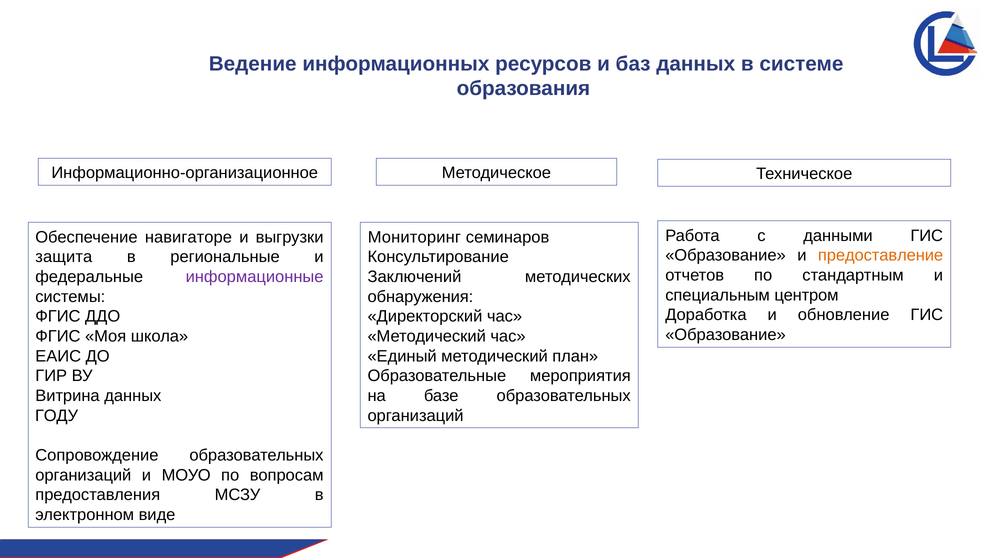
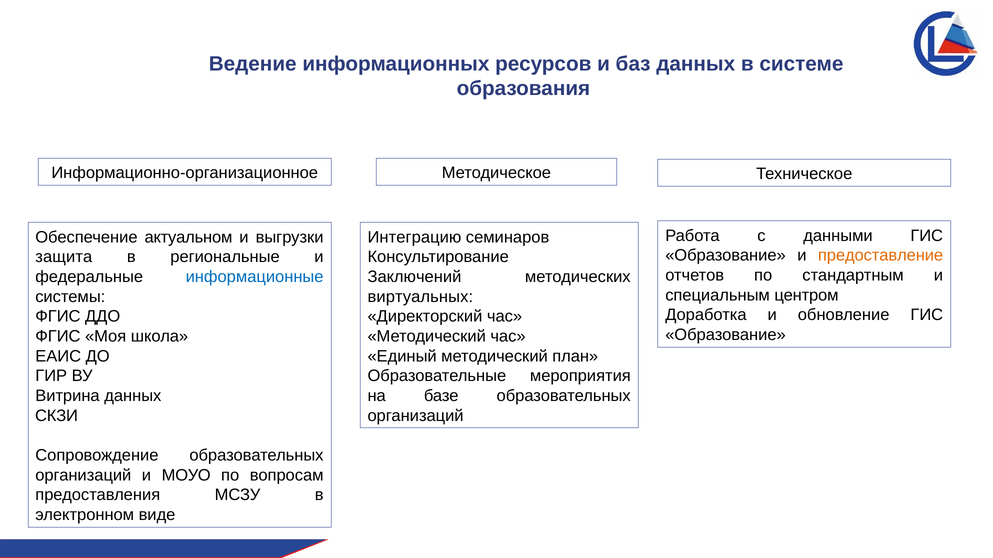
навигаторе: навигаторе -> актуальном (189, 237)
Мониторинг: Мониторинг -> Интеграцию (414, 237)
информационные colour: purple -> blue (255, 277)
обнаружения: обнаружения -> виртуальных (420, 297)
ГОДУ: ГОДУ -> СКЗИ (57, 416)
